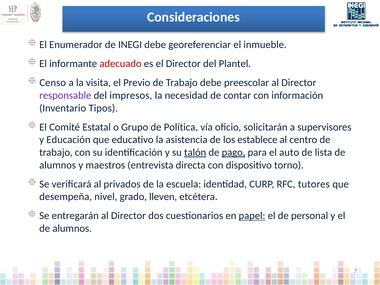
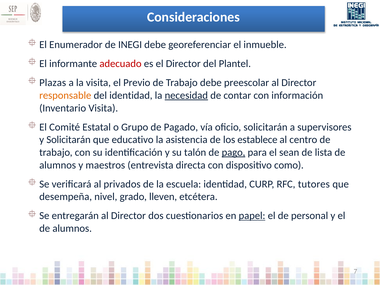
Censo: Censo -> Plazas (53, 83)
responsable colour: purple -> orange (65, 95)
del impresos: impresos -> identidad (131, 95)
necesidad underline: none -> present (186, 95)
Inventario Tipos: Tipos -> Visita (103, 108)
Política: Política -> Pagado (181, 127)
y Educación: Educación -> Solicitarán (69, 140)
talón underline: present -> none (195, 152)
auto: auto -> sean (289, 152)
torno: torno -> como (289, 165)
